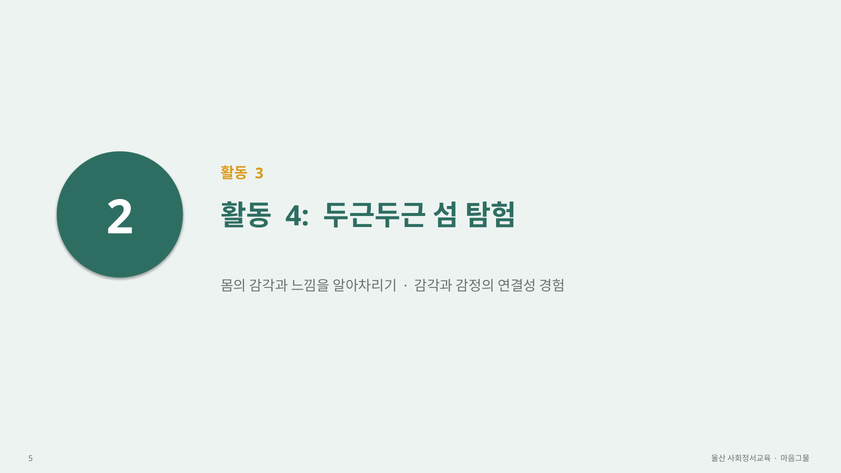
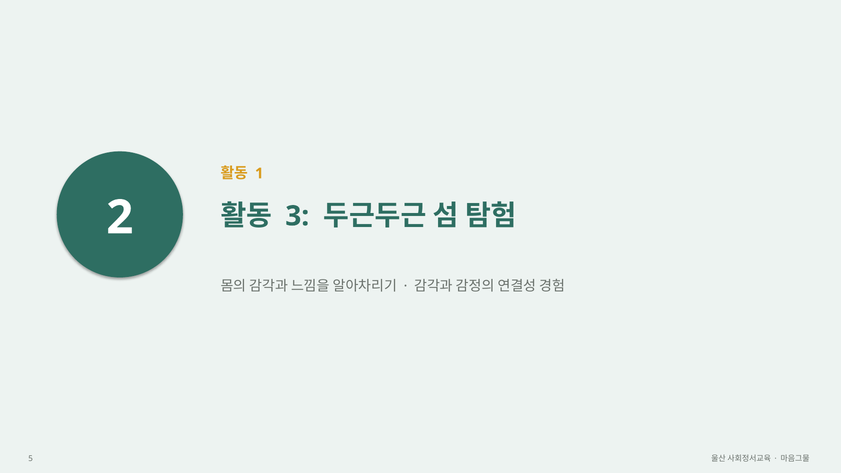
3: 3 -> 1 (259, 173)
4: 4 -> 3 (297, 216)
